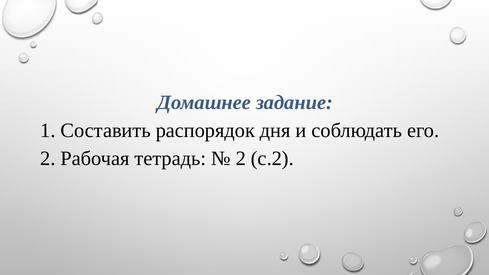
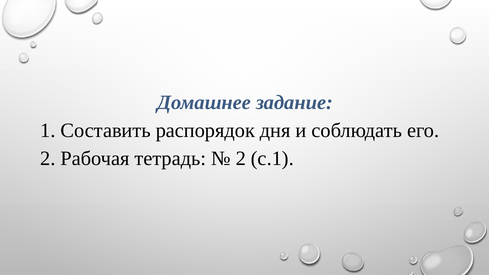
с.2: с.2 -> с.1 (272, 159)
